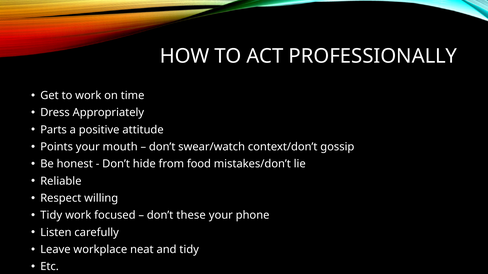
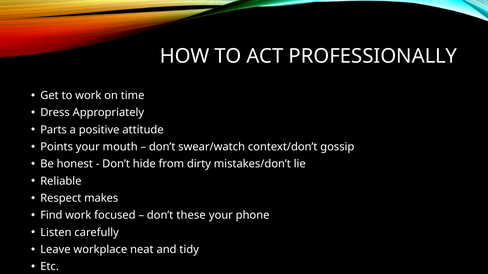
food: food -> dirty (199, 164)
willing: willing -> makes (101, 199)
Tidy: Tidy -> Find (51, 216)
